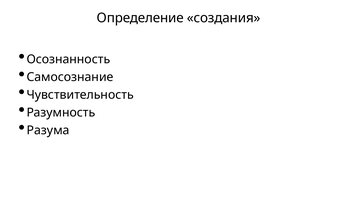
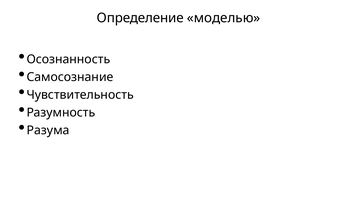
создания: создания -> моделью (224, 18)
